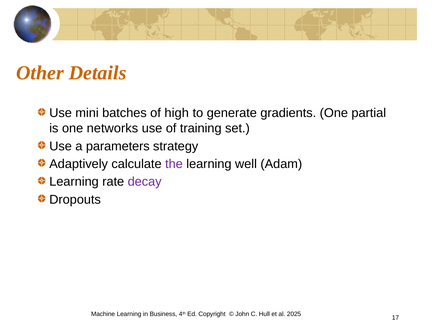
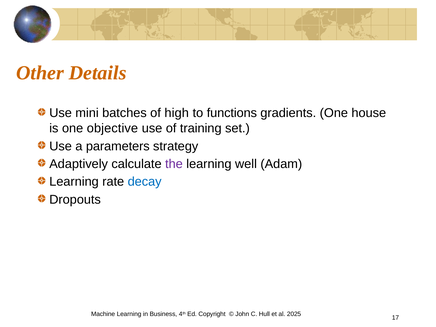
generate: generate -> functions (232, 113)
partial: partial -> house (369, 113)
networks: networks -> objective (112, 128)
decay colour: purple -> blue (145, 182)
